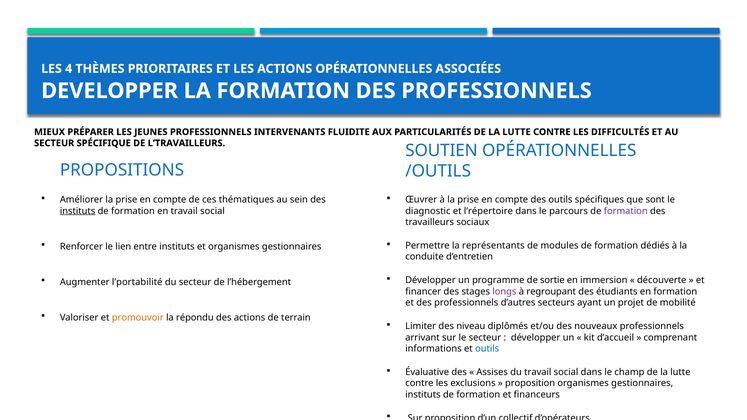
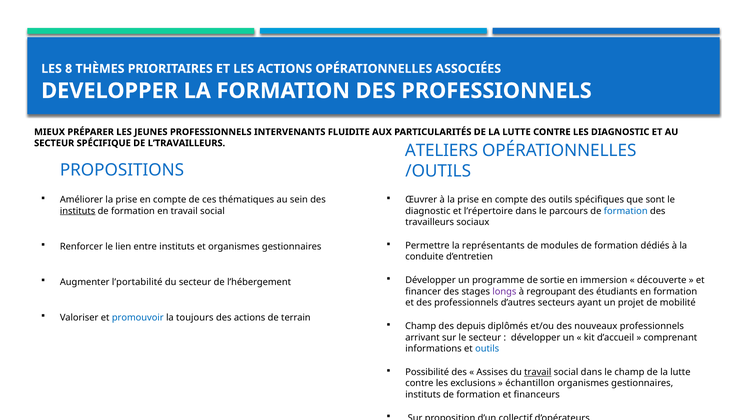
4: 4 -> 8 (69, 69)
LES DIFFICULTÉS: DIFFICULTÉS -> DIAGNOSTIC (620, 132)
SOUTIEN: SOUTIEN -> ATELIERS (442, 151)
formation colour: purple -> blue (626, 211)
promouvoir colour: orange -> blue (138, 318)
répondu: répondu -> toujours (195, 318)
Limiter: Limiter -> Champ (421, 326)
niveau: niveau -> depuis (471, 326)
Évaluative: Évaluative -> Possibilité (427, 372)
travail underline: none -> present (538, 372)
proposition: proposition -> échantillon (530, 384)
